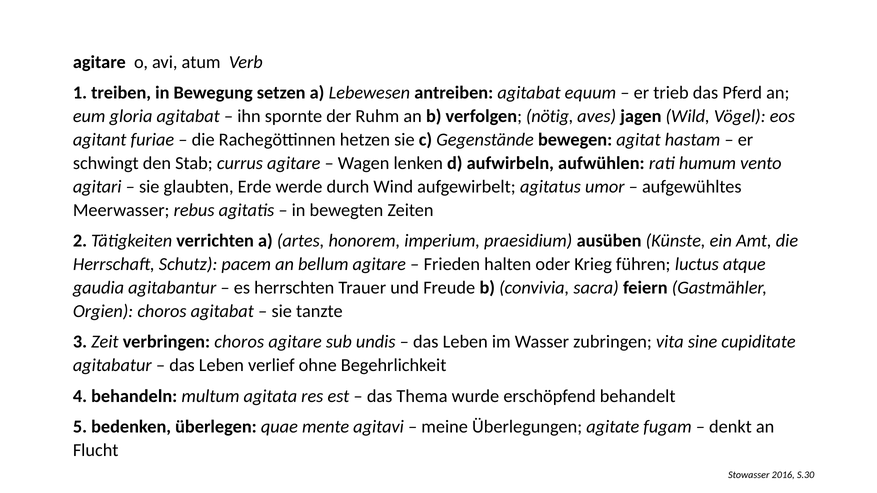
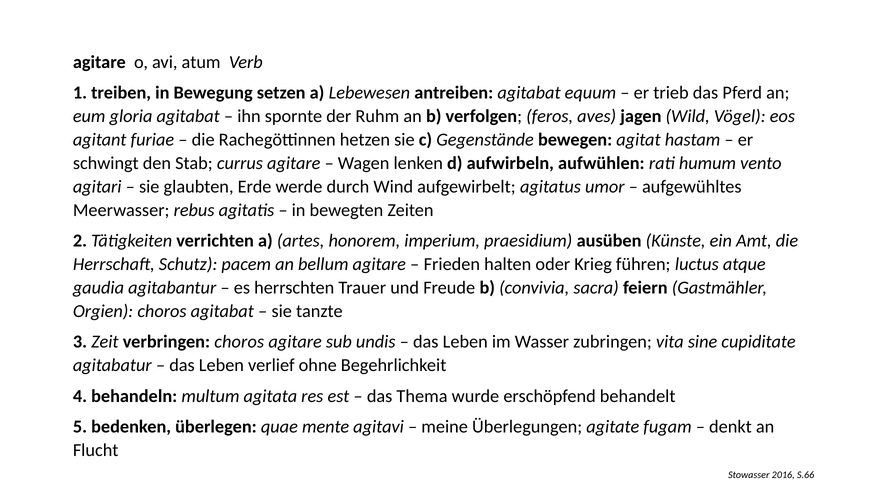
nötig: nötig -> feros (550, 116)
S.30: S.30 -> S.66 (806, 475)
